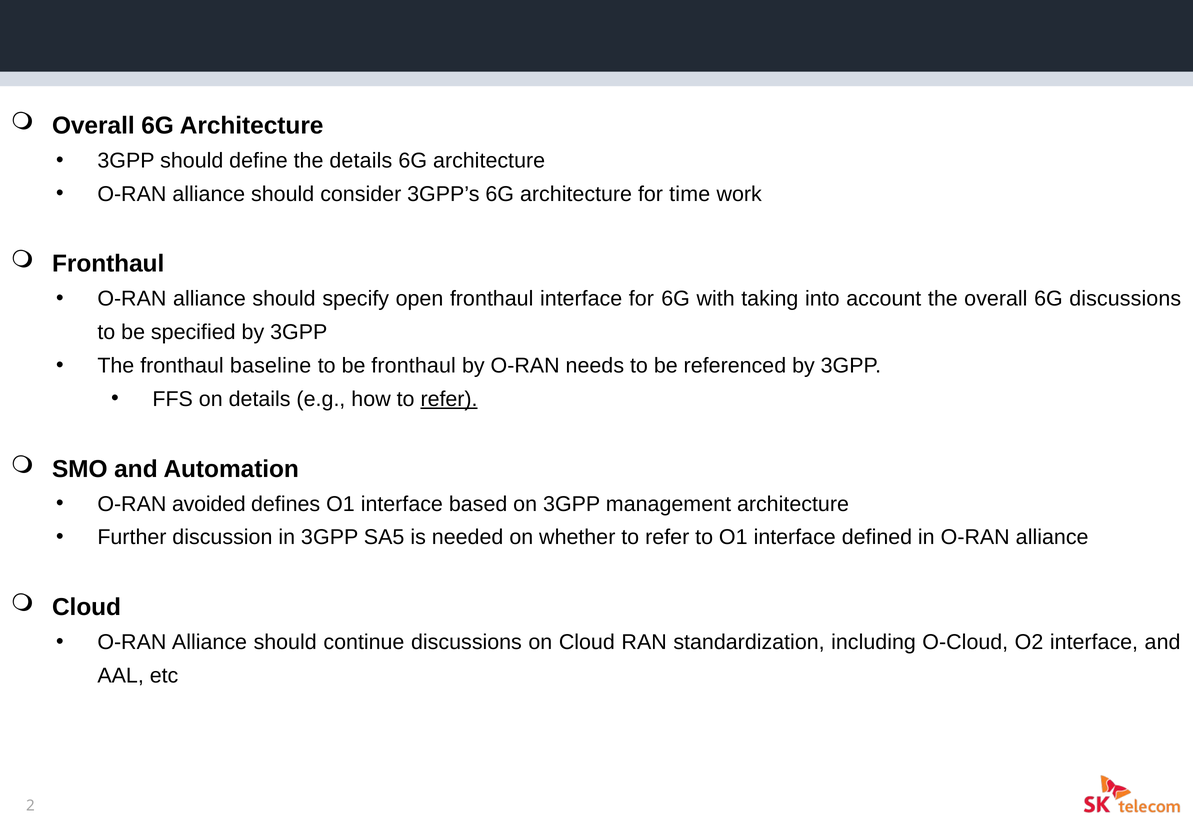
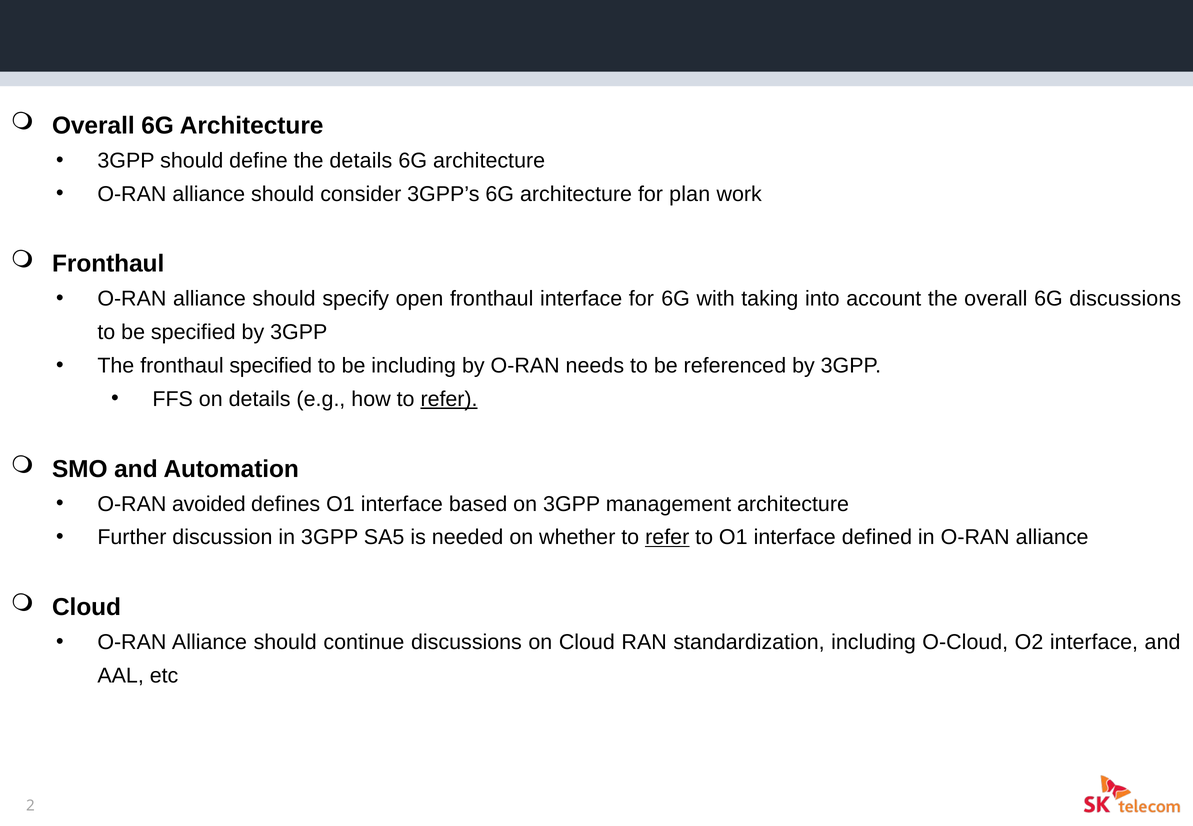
time: time -> plan (690, 194)
fronthaul baseline: baseline -> specified (271, 366)
be fronthaul: fronthaul -> including (414, 366)
refer underline: none -> present (667, 537)
